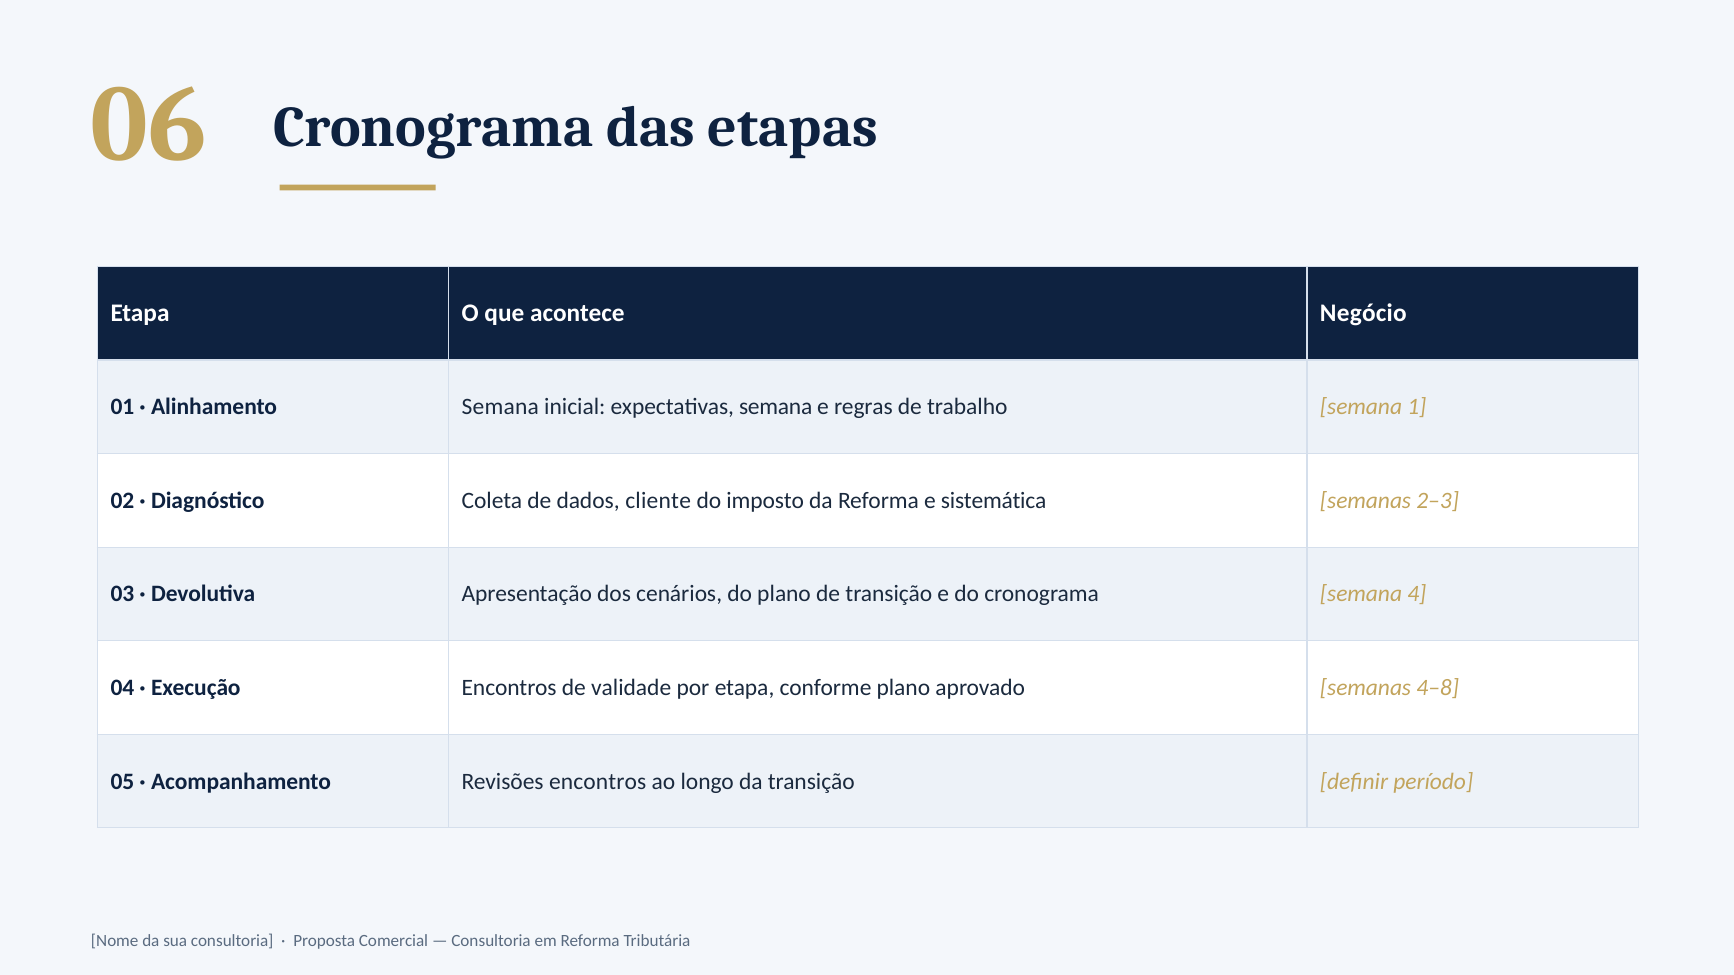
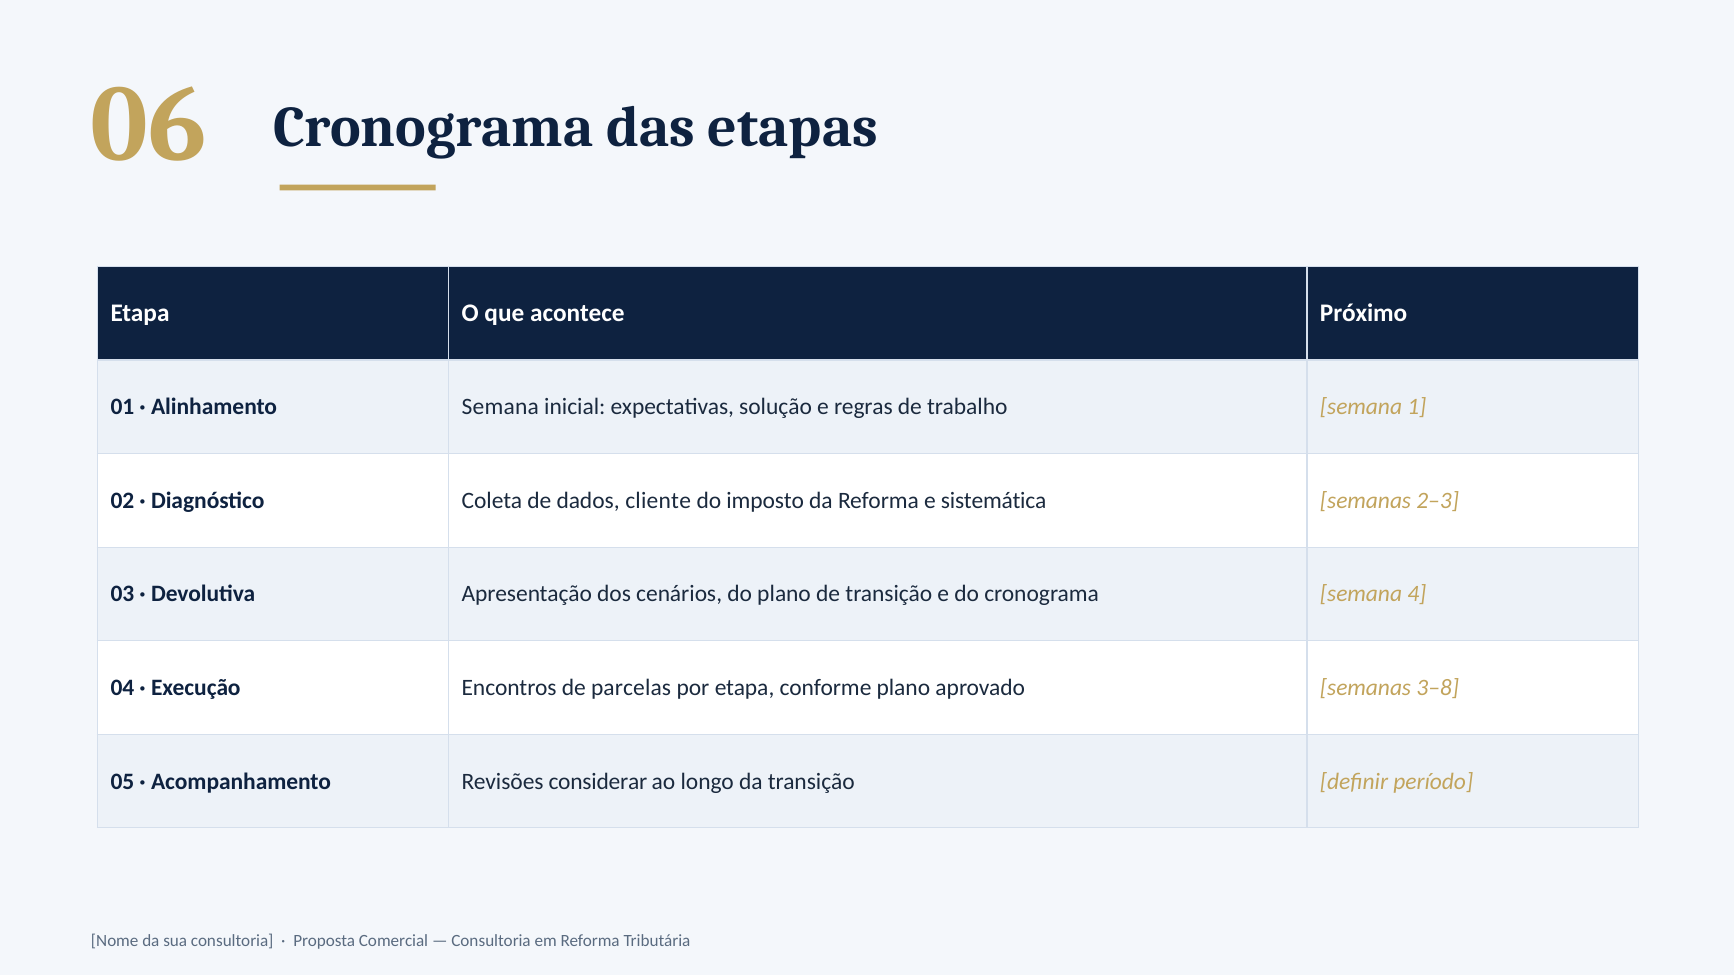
Negócio: Negócio -> Próximo (1364, 314)
expectativas semana: semana -> solução (776, 407)
validade: validade -> parcelas (631, 688)
4–8: 4–8 -> 3–8 (1438, 688)
Revisões encontros: encontros -> considerar (598, 782)
